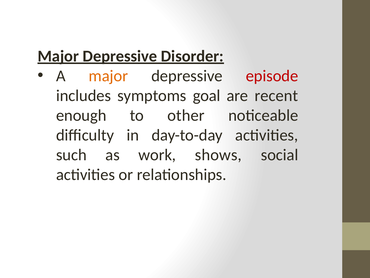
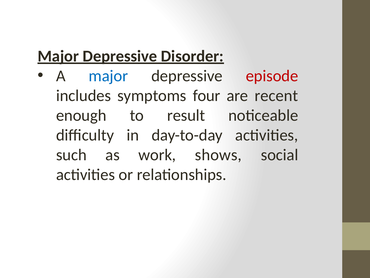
major colour: orange -> blue (108, 76)
goal: goal -> four (207, 95)
other: other -> result (186, 115)
